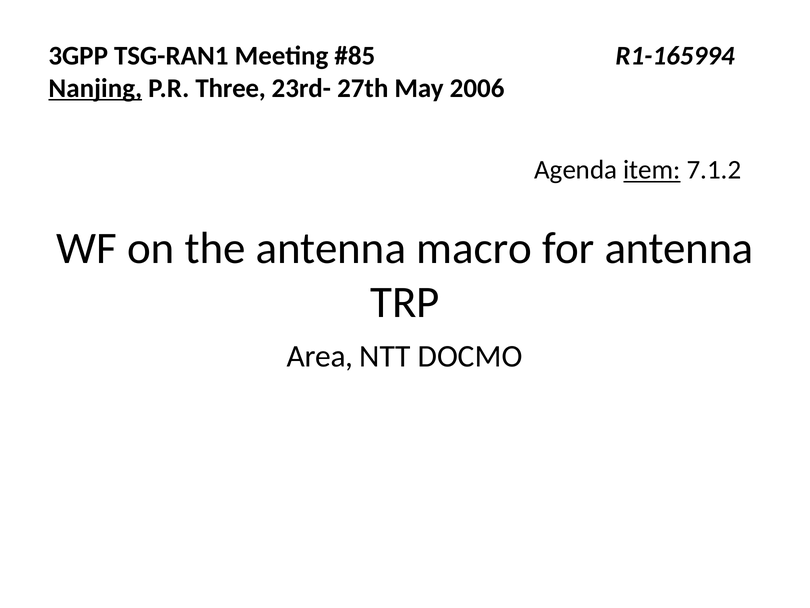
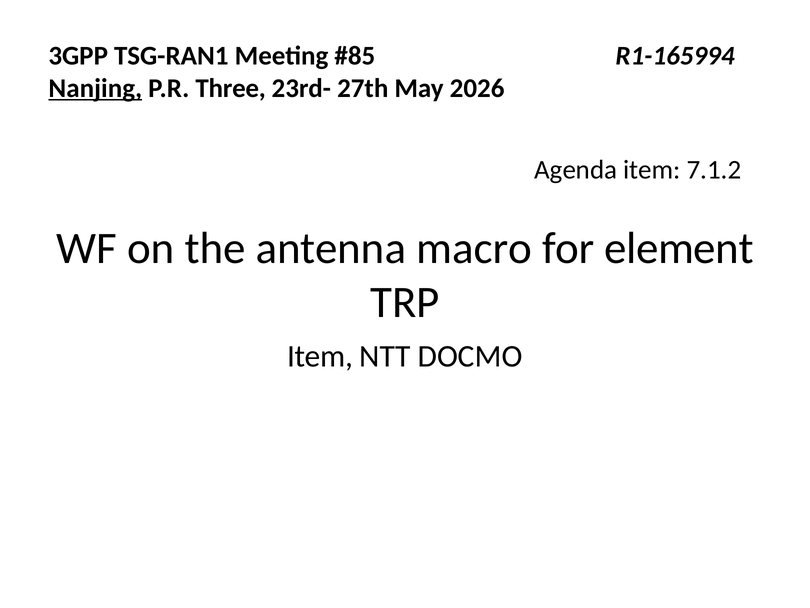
2006: 2006 -> 2026 (477, 88)
item underline: present -> none (652, 170)
for antenna: antenna -> element (679, 248)
Area: Area -> Item (320, 356)
